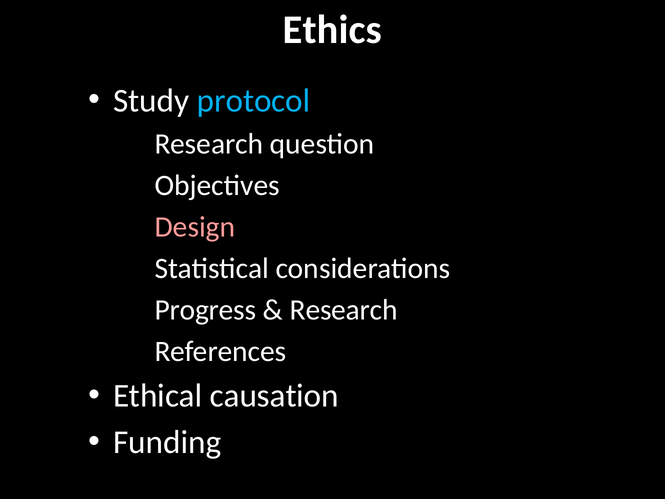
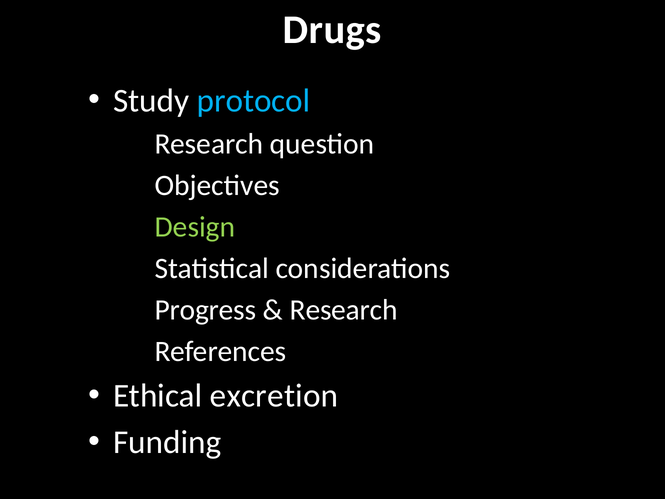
Ethics: Ethics -> Drugs (332, 30)
Design colour: pink -> light green (195, 227)
causation: causation -> excretion (274, 396)
